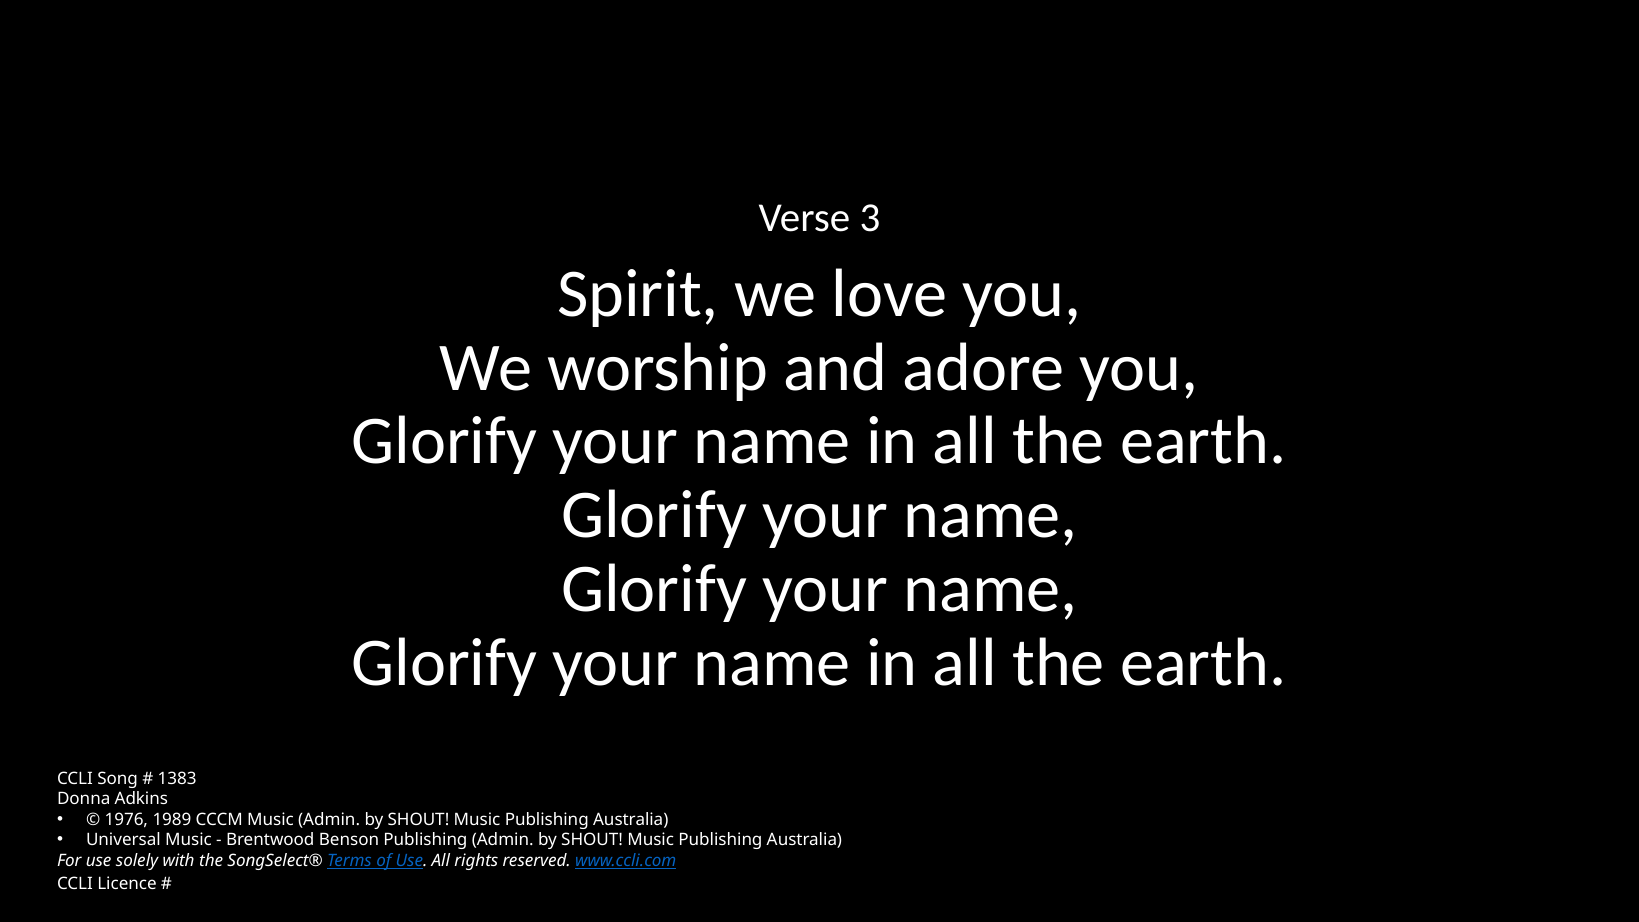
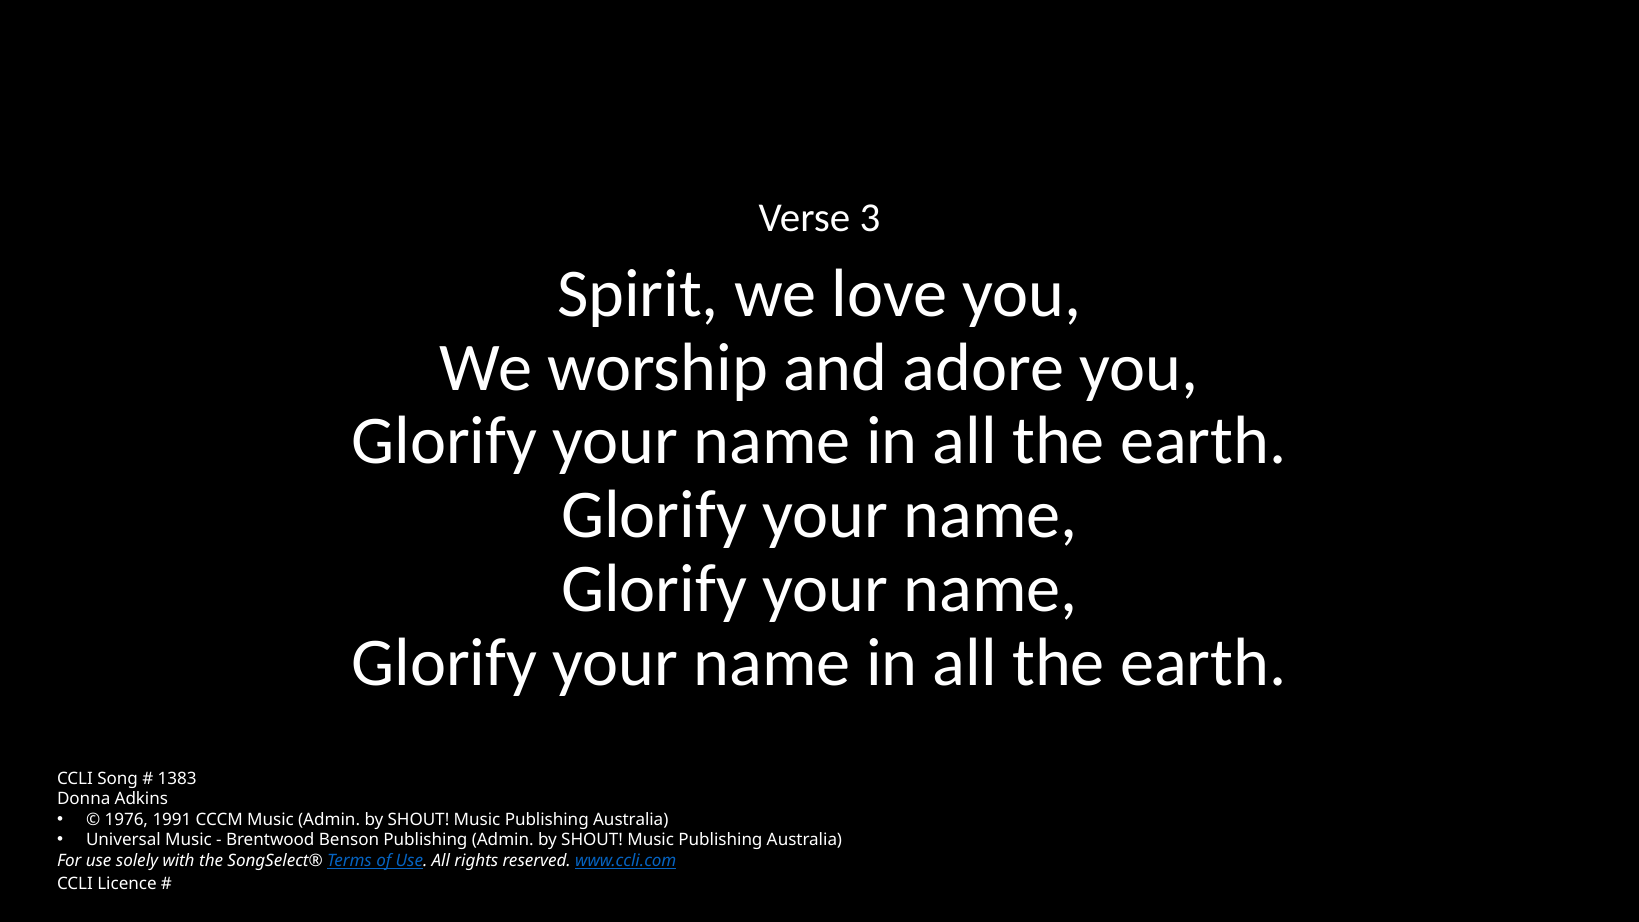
1989: 1989 -> 1991 (172, 820)
